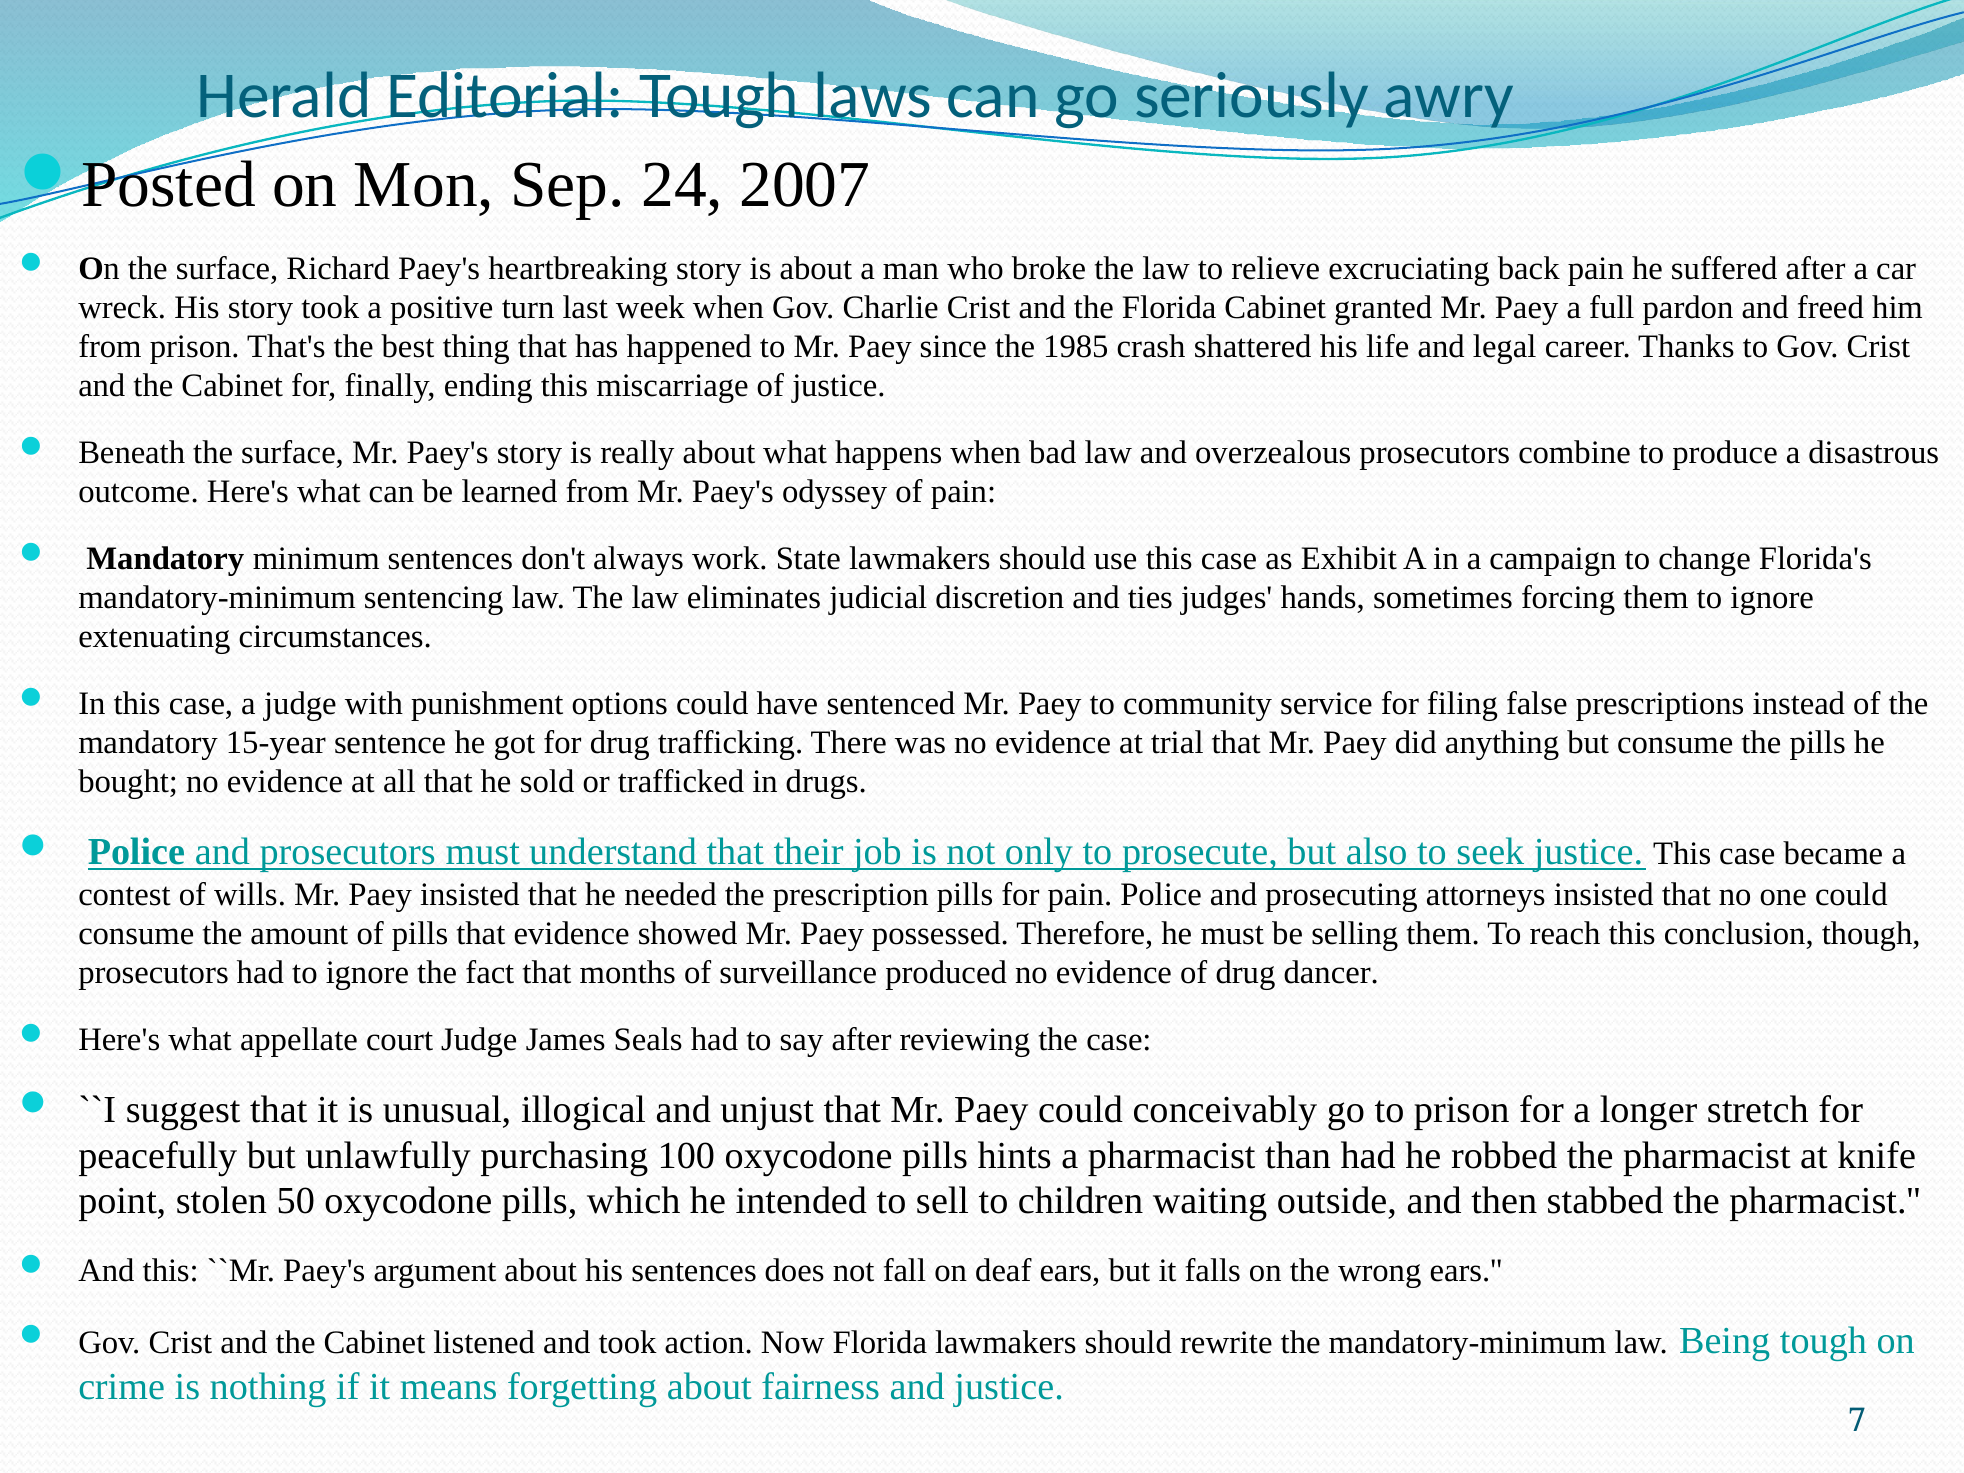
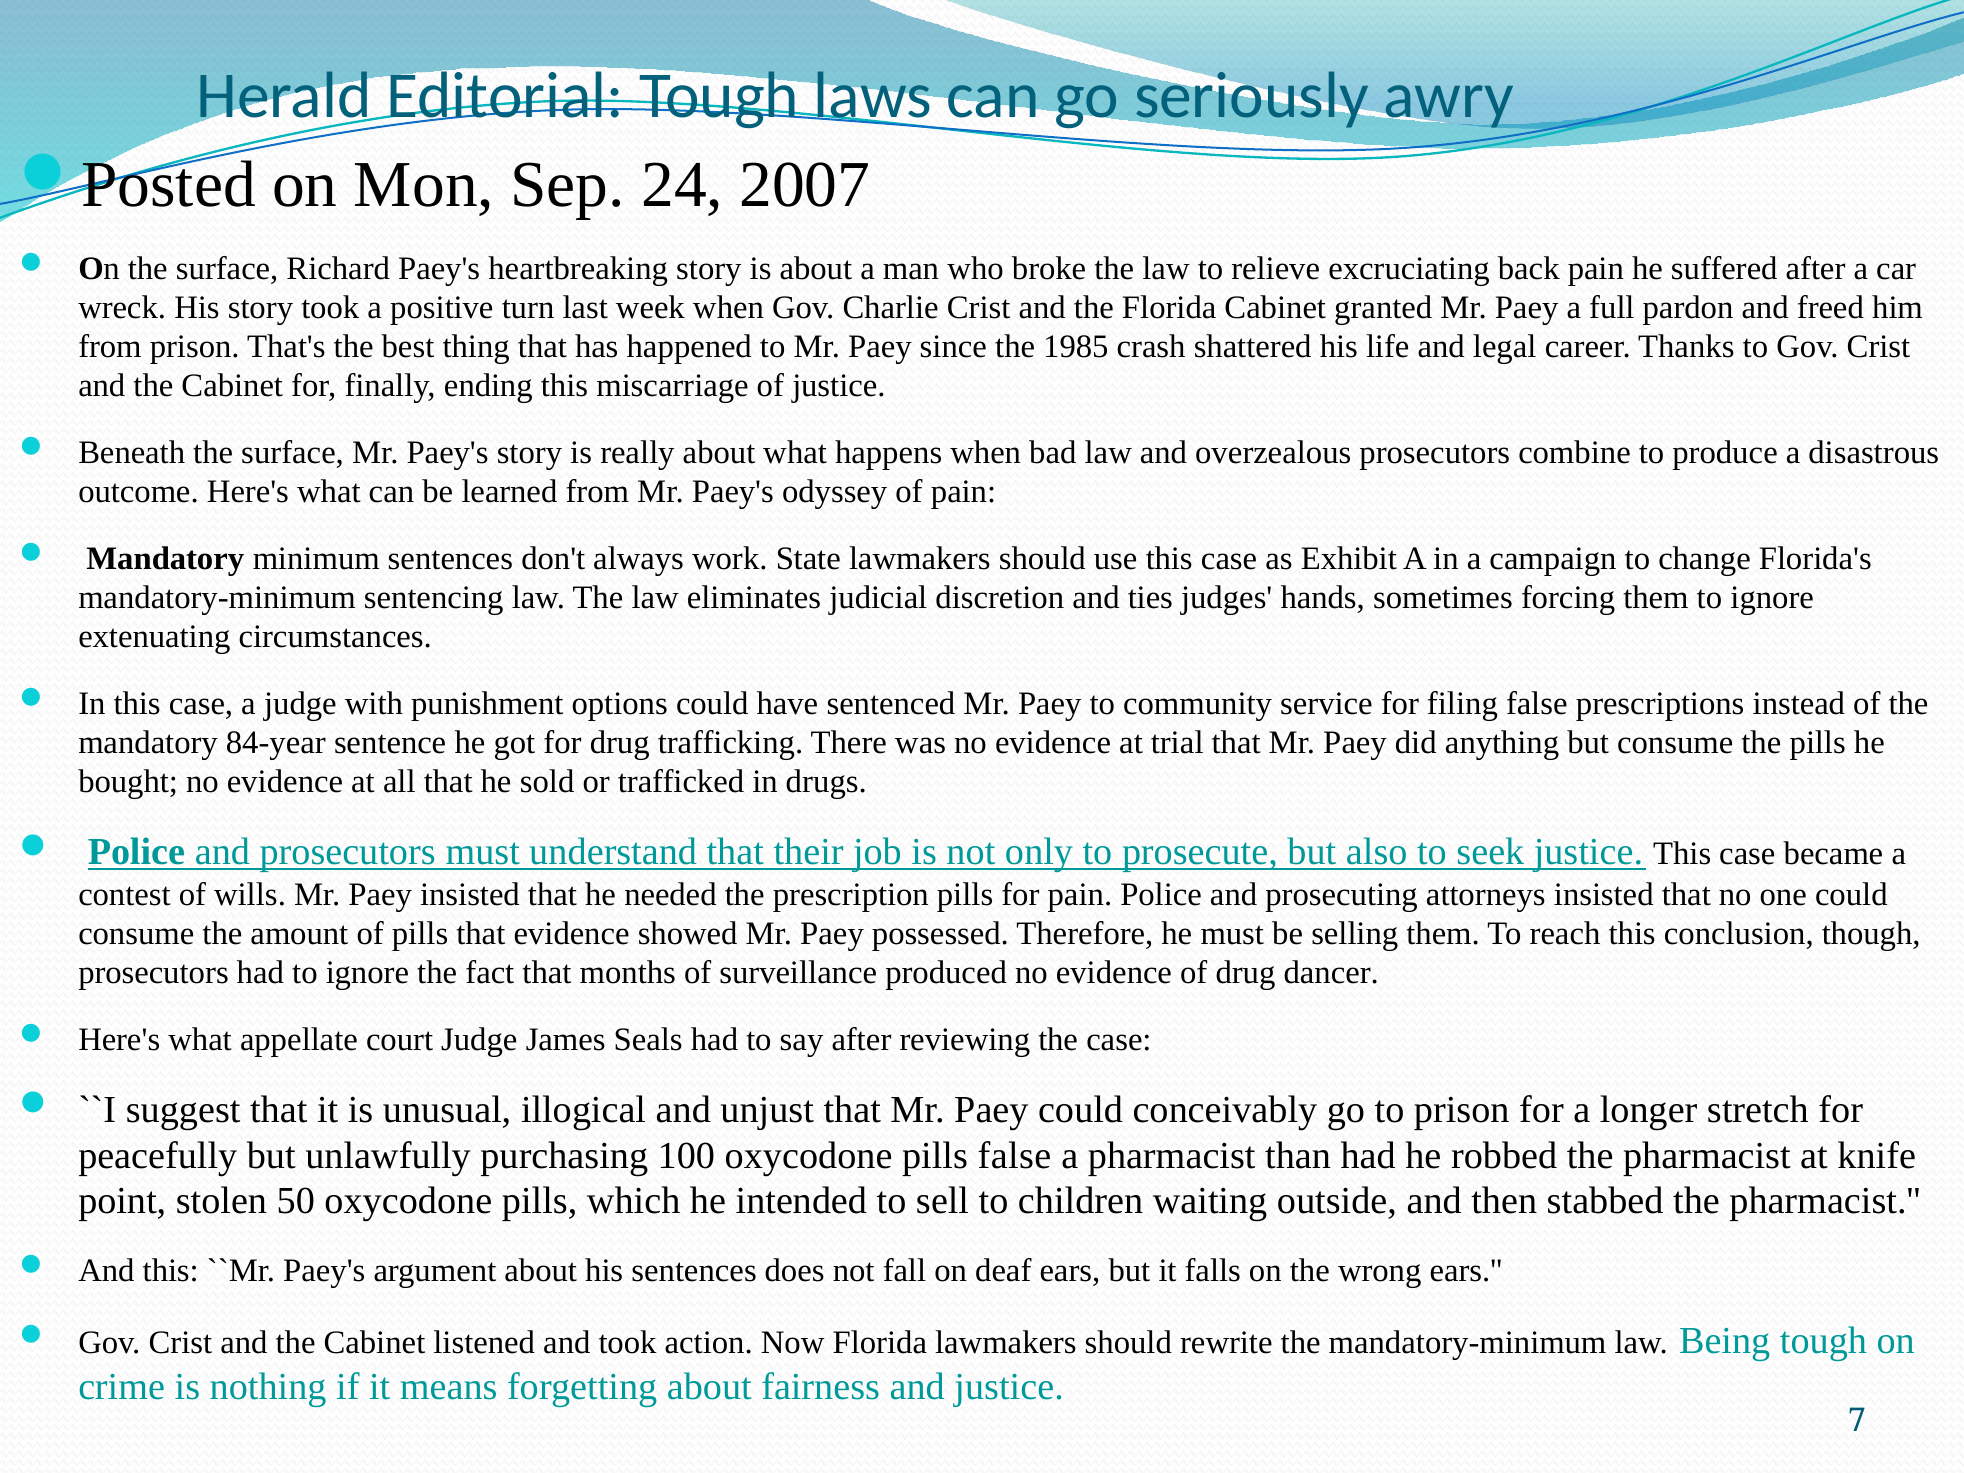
15-year: 15-year -> 84-year (276, 743)
pills hints: hints -> false (1014, 1155)
